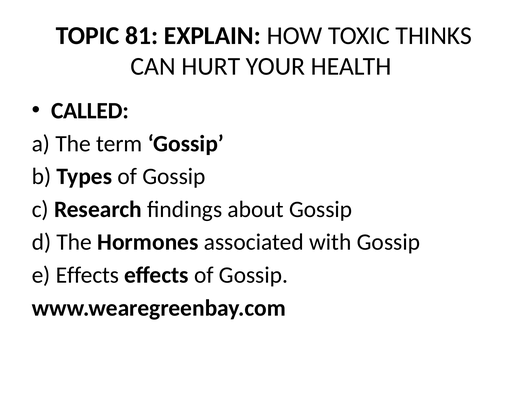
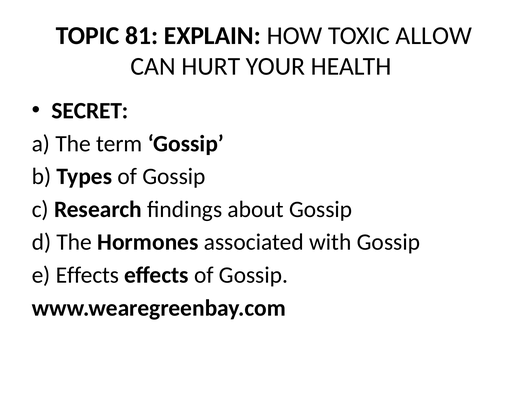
THINKS: THINKS -> ALLOW (434, 36)
CALLED: CALLED -> SECRET (90, 111)
